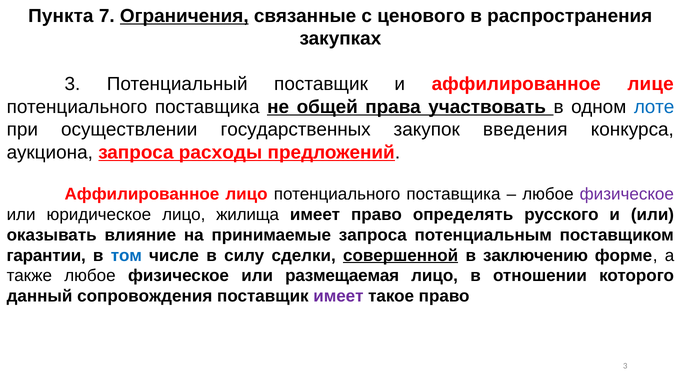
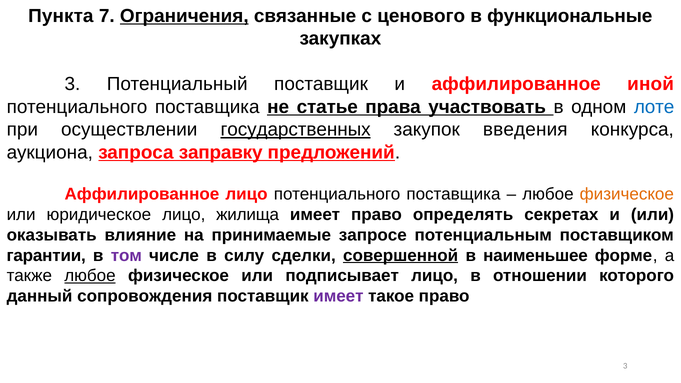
распространения: распространения -> функциональные (570, 16)
лице: лице -> иной (651, 84)
общей: общей -> статье (327, 107)
государственных underline: none -> present (296, 130)
расходы: расходы -> заправку (221, 152)
физическое colour: purple -> orange (627, 194)
русского: русского -> секретах (561, 215)
принимаемые запроса: запроса -> запросе (373, 235)
том colour: blue -> purple (126, 255)
заключению: заключению -> наименьшее (536, 255)
любое underline: none -> present (90, 276)
размещаемая: размещаемая -> подписывает (342, 276)
